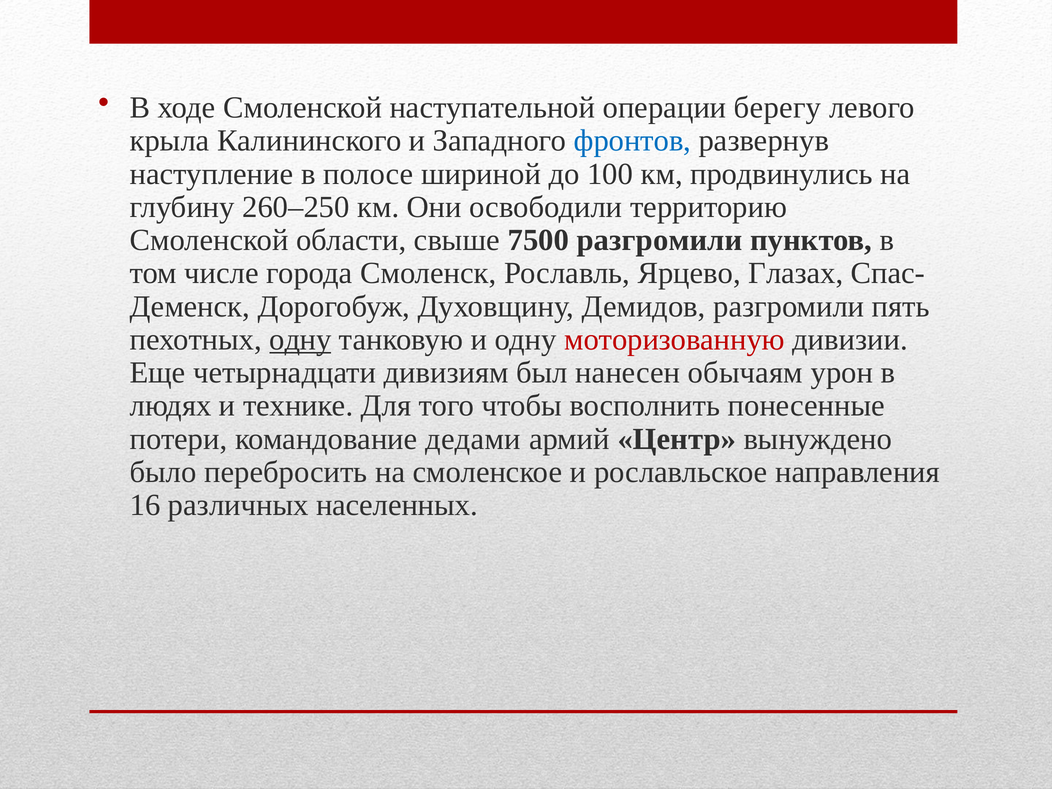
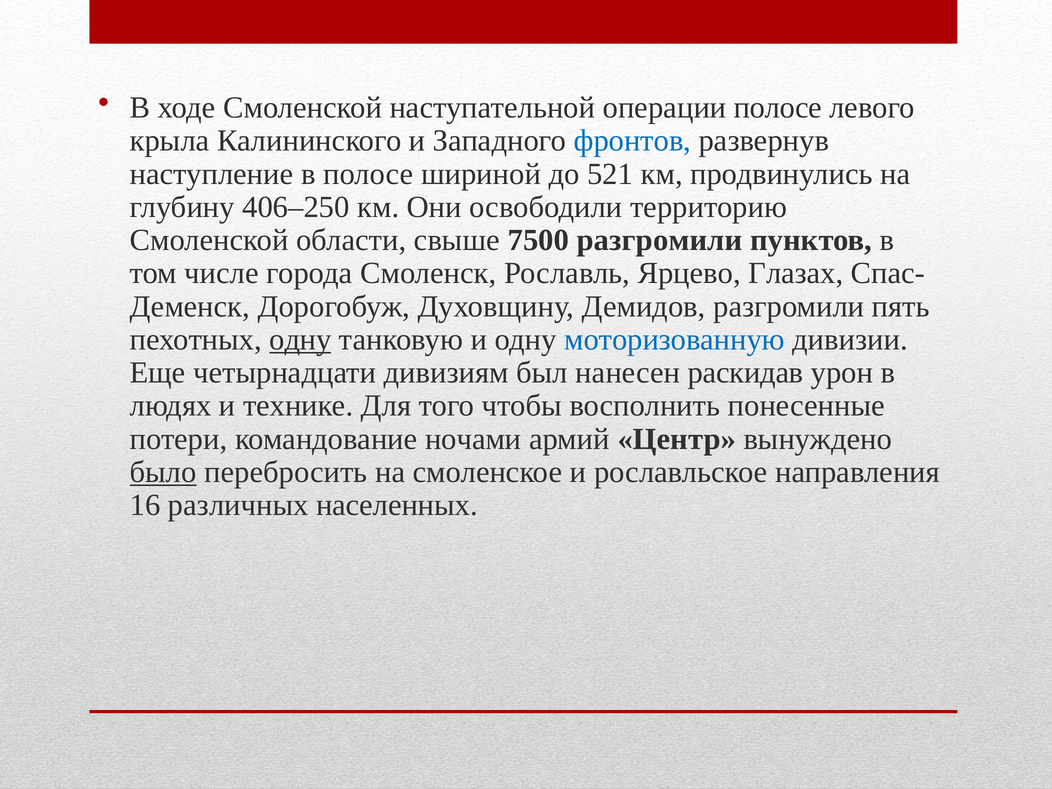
операции берегу: берегу -> полосе (778, 108)
100: 100 -> 521 (610, 174)
260–250: 260–250 -> 406–250 (296, 207)
моторизованную colour: red -> blue (674, 340)
обычаям: обычаям -> раскидав (746, 373)
дедами: дедами -> ночами (473, 439)
было underline: none -> present (163, 472)
